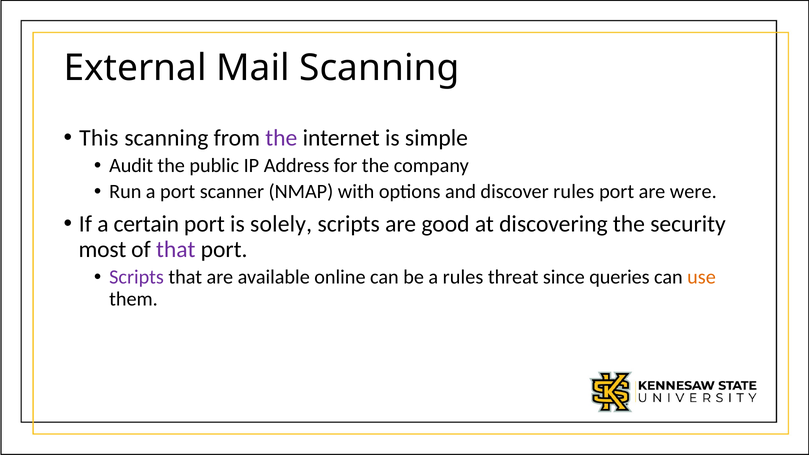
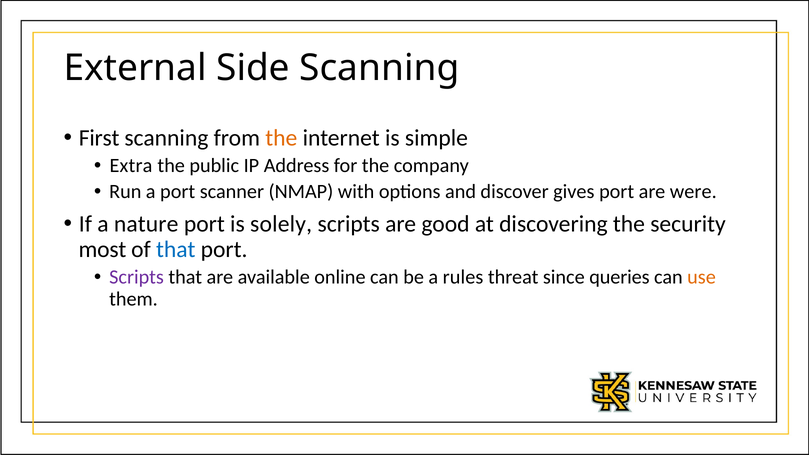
Mail: Mail -> Side (253, 68)
This: This -> First (99, 138)
the colour: purple -> orange (281, 138)
Audit: Audit -> Extra (131, 166)
discover rules: rules -> gives (574, 192)
certain: certain -> nature (146, 224)
that colour: purple -> blue (176, 249)
